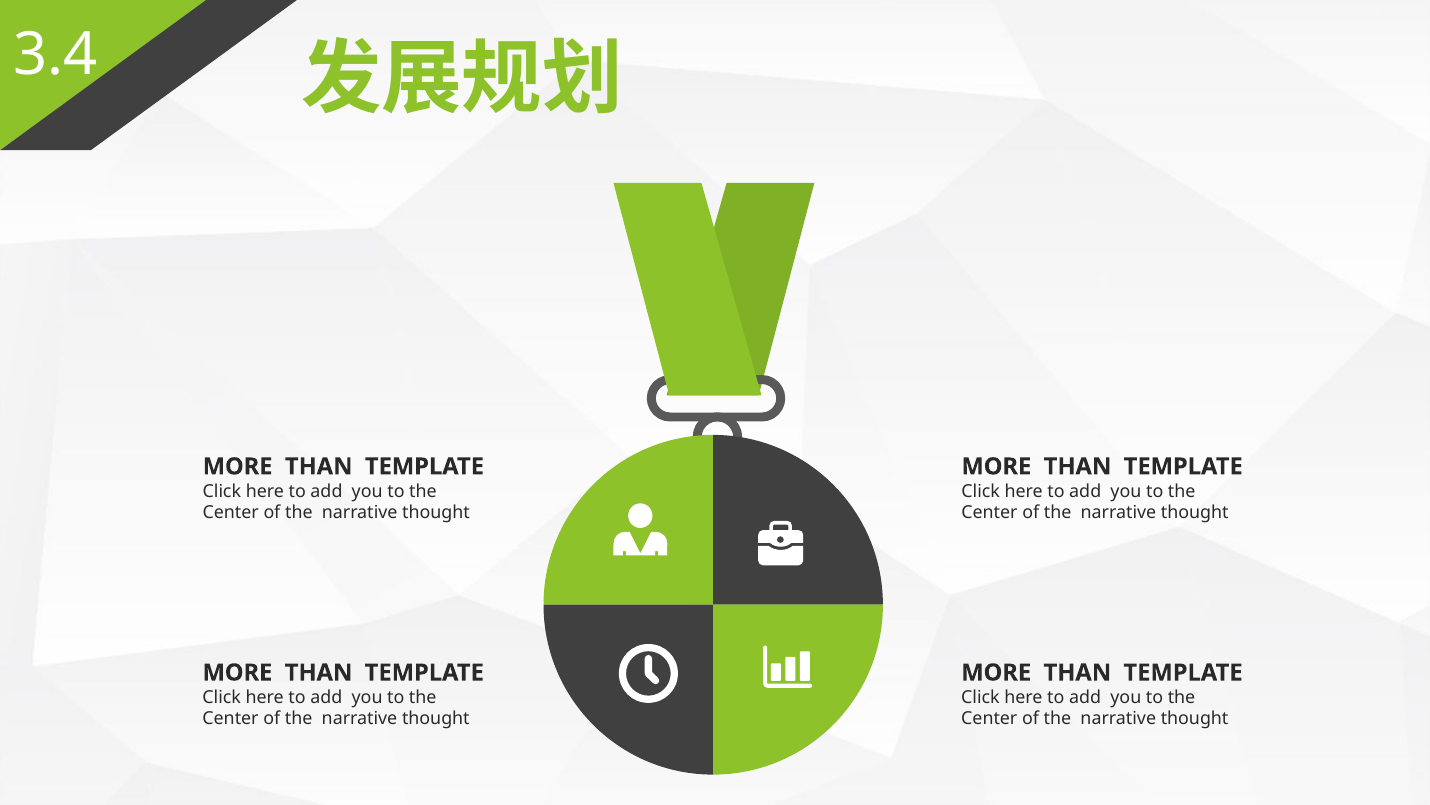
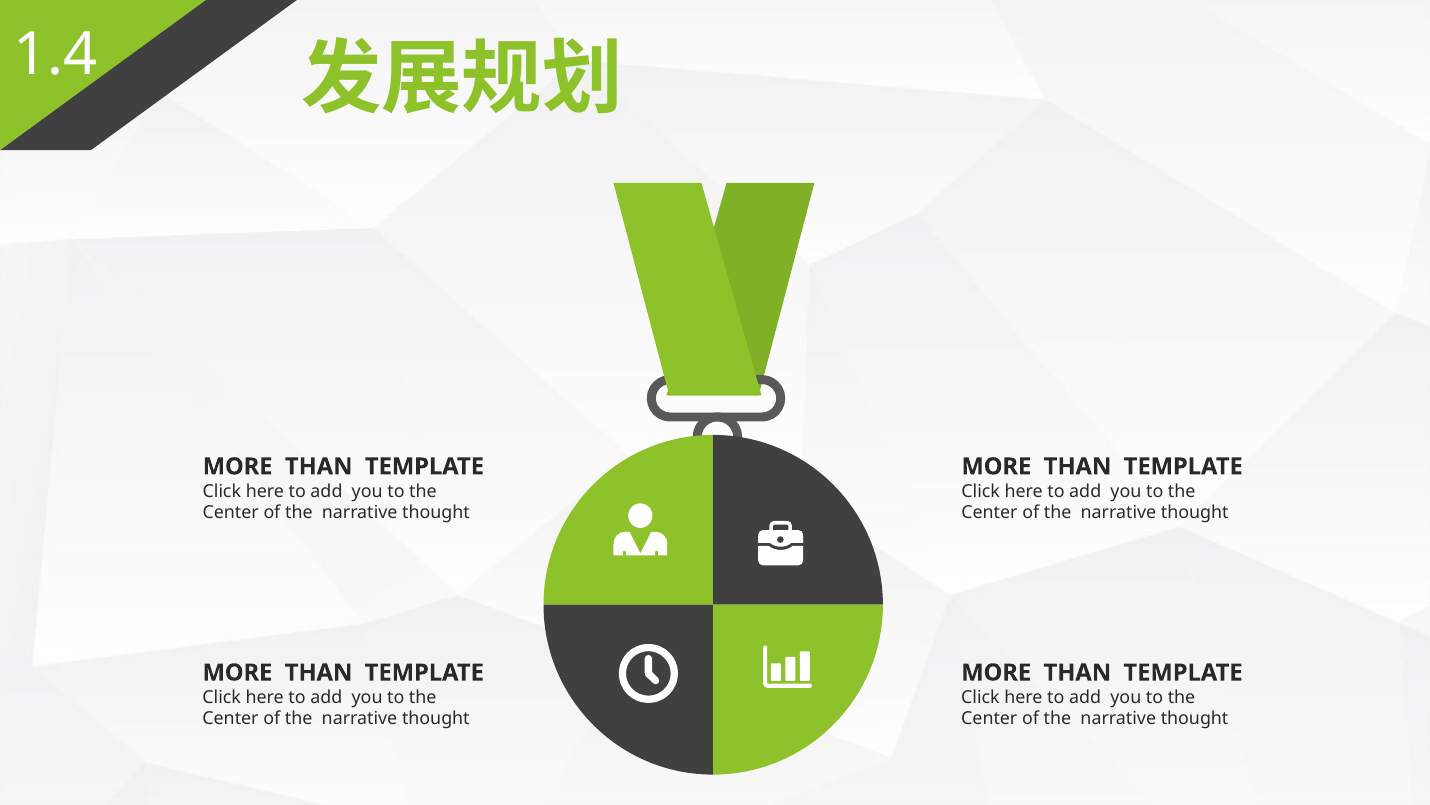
3.4: 3.4 -> 1.4 (55, 54)
